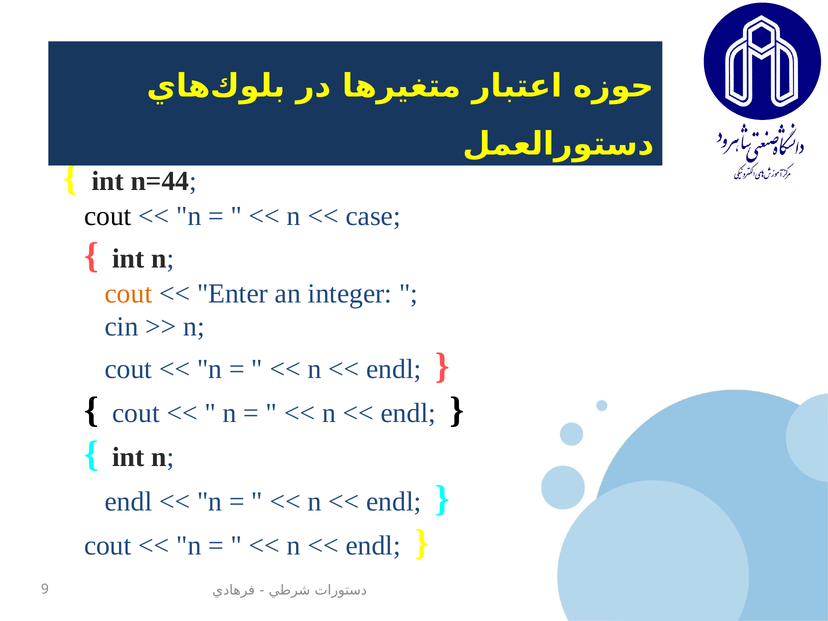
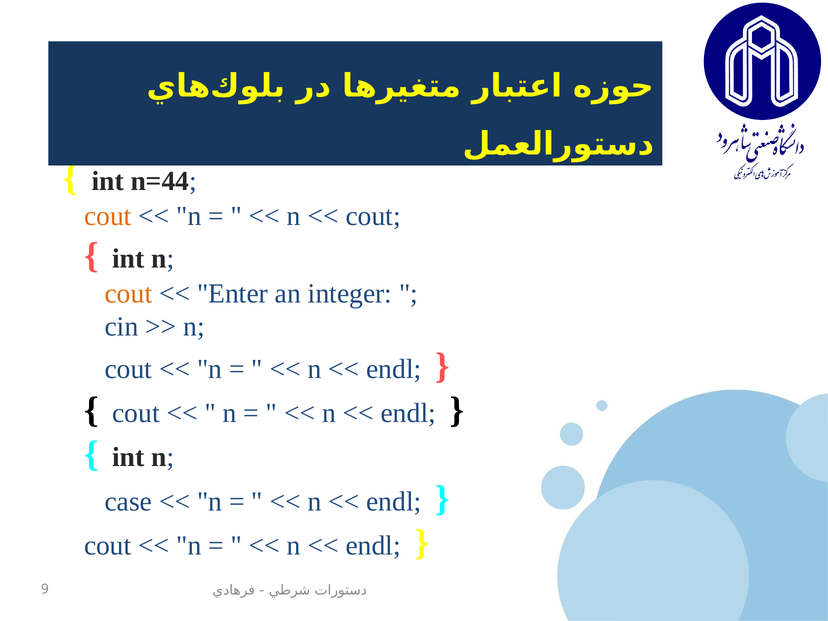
cout colour: black -> orange (108, 216)
case: case -> cout (373, 216)
endl: endl -> case (128, 502)
